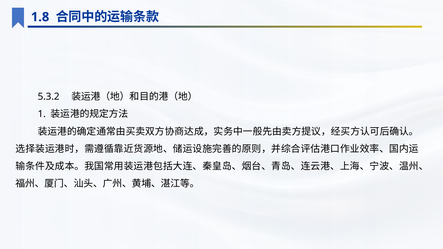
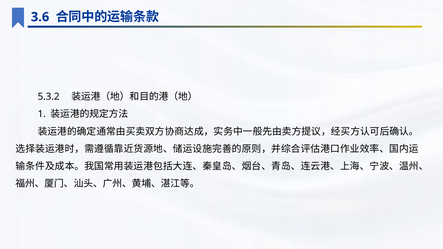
1.8: 1.8 -> 3.6 (40, 17)
